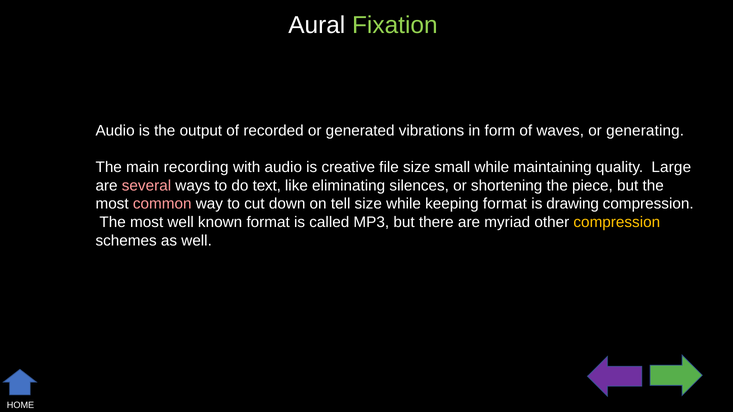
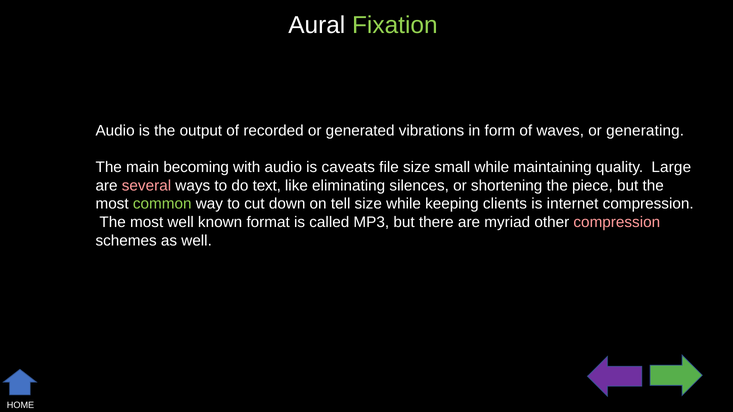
recording: recording -> becoming (196, 167)
creative: creative -> caveats (348, 167)
common colour: pink -> light green (162, 204)
keeping format: format -> clients (505, 204)
drawing: drawing -> internet (573, 204)
compression colour: yellow -> pink (617, 222)
